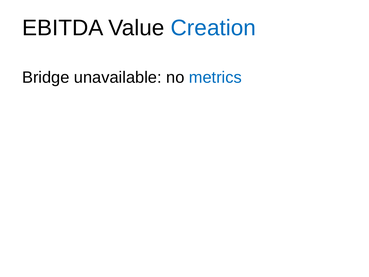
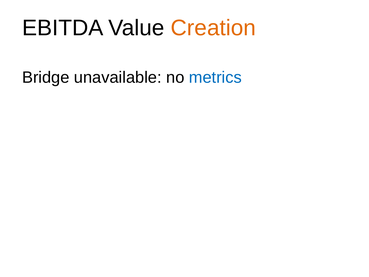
Creation colour: blue -> orange (213, 28)
